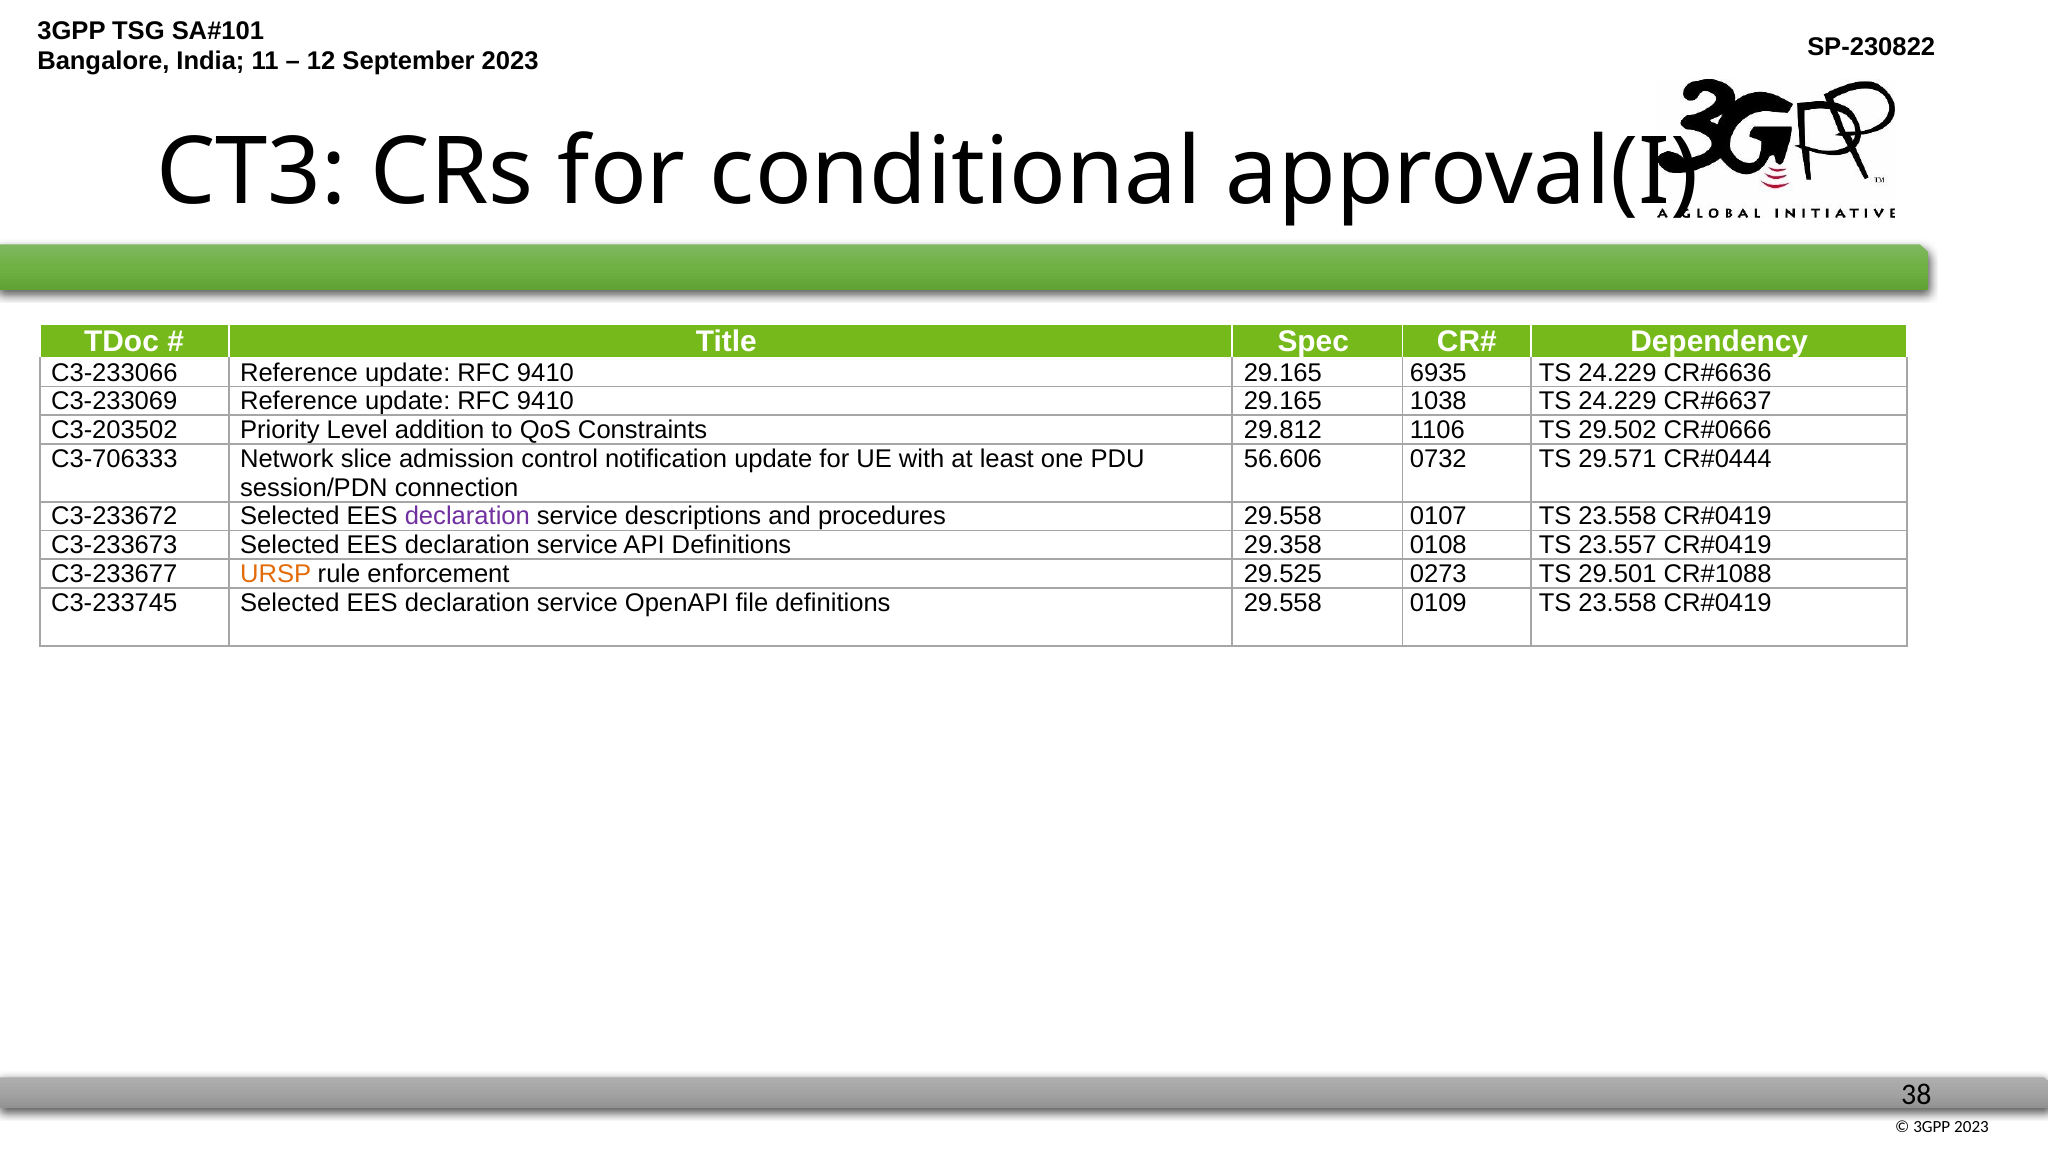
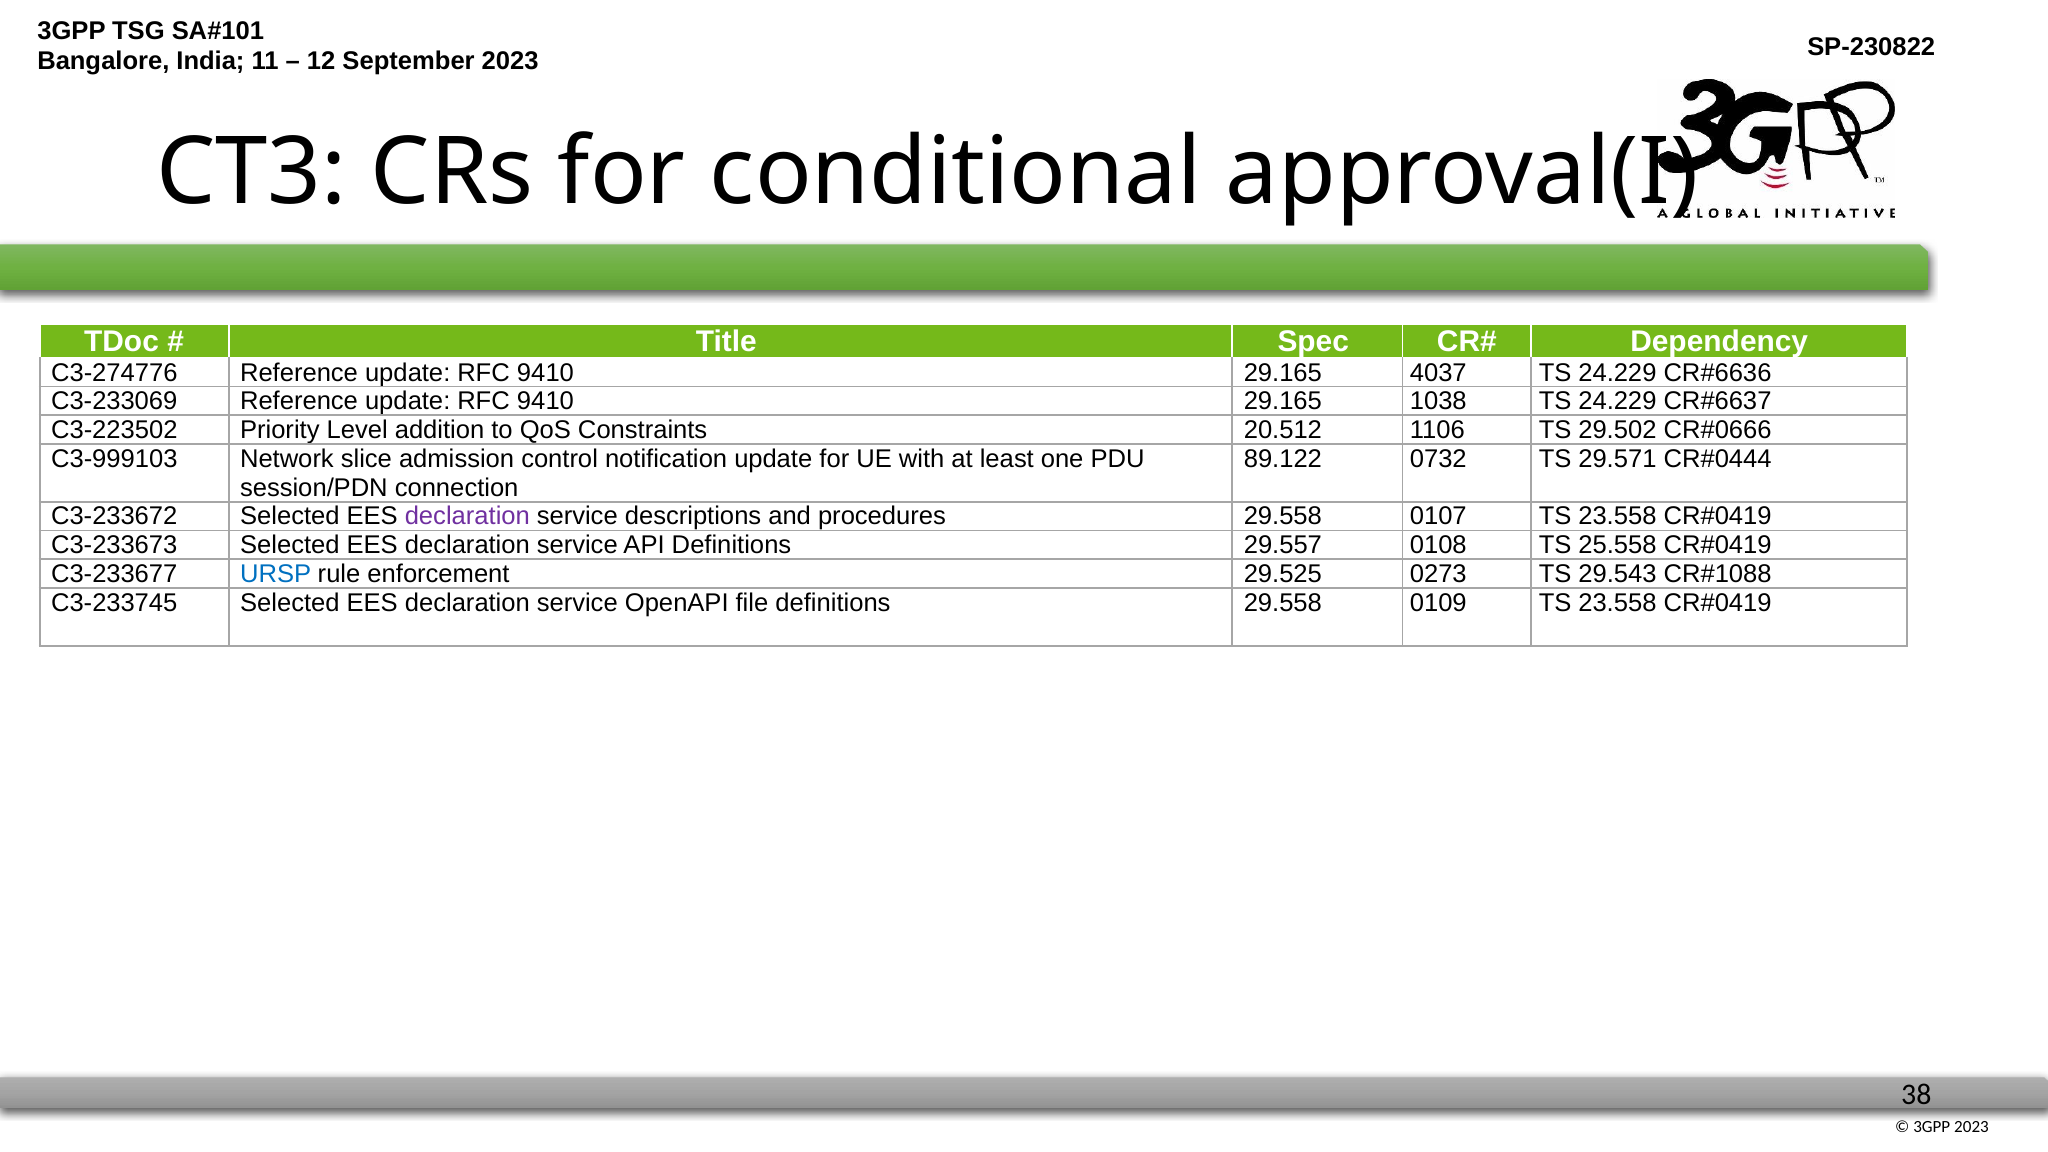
C3-233066: C3-233066 -> C3-274776 (114, 373)
6935: 6935 -> 4037 (1438, 373)
C3-203502: C3-203502 -> C3-223502 (114, 430)
29.812: 29.812 -> 20.512 (1283, 430)
C3-706333: C3-706333 -> C3-999103 (114, 459)
56.606: 56.606 -> 89.122 (1283, 459)
29.358: 29.358 -> 29.557 (1283, 545)
23.557: 23.557 -> 25.558 (1617, 545)
URSP colour: orange -> blue (276, 574)
29.501: 29.501 -> 29.543 (1617, 574)
